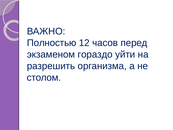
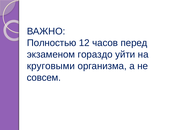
разрешить: разрешить -> круговыми (51, 66)
столом: столом -> совсем (44, 77)
